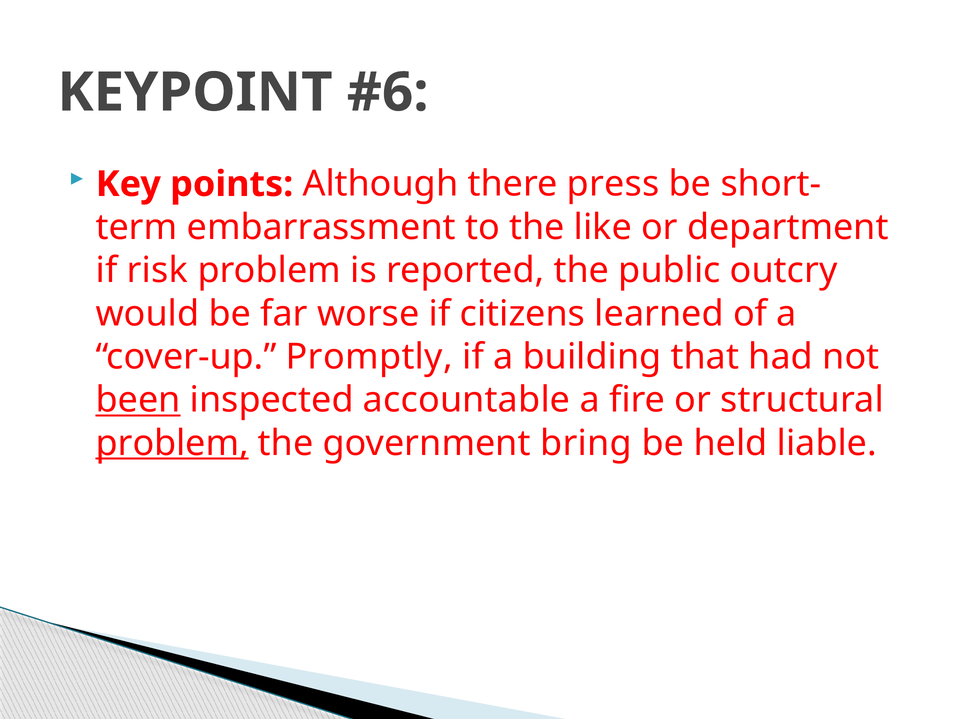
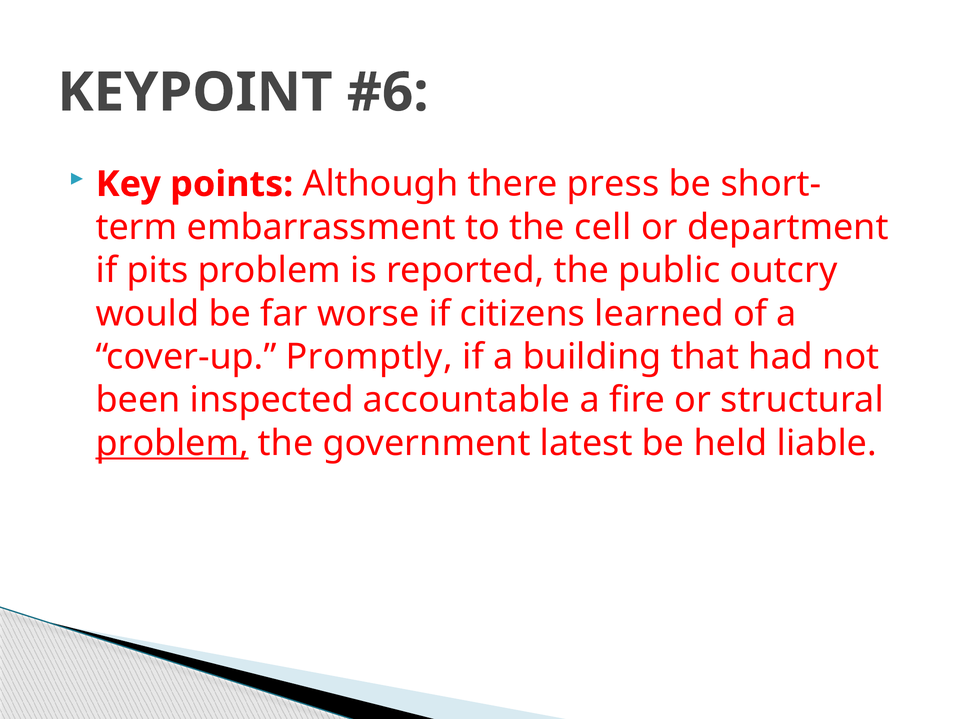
like: like -> cell (603, 227)
risk: risk -> pits (157, 271)
been underline: present -> none (138, 400)
bring: bring -> latest (586, 443)
